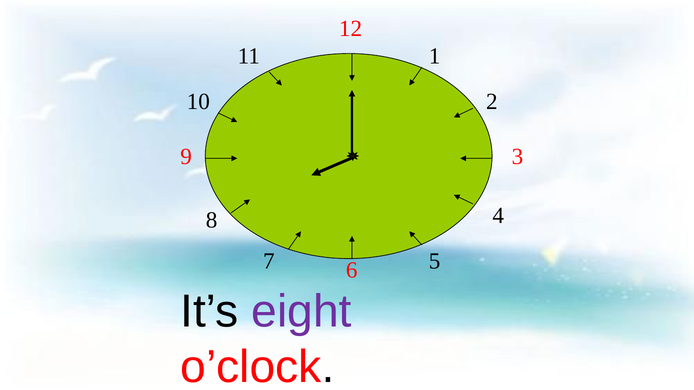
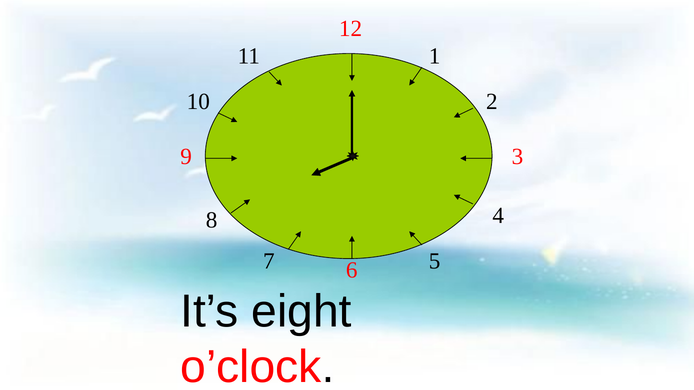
eight colour: purple -> black (302, 312)
